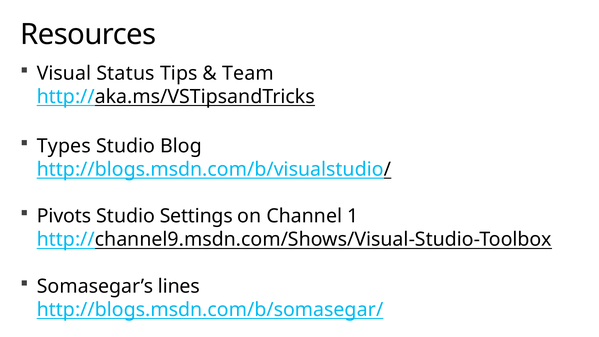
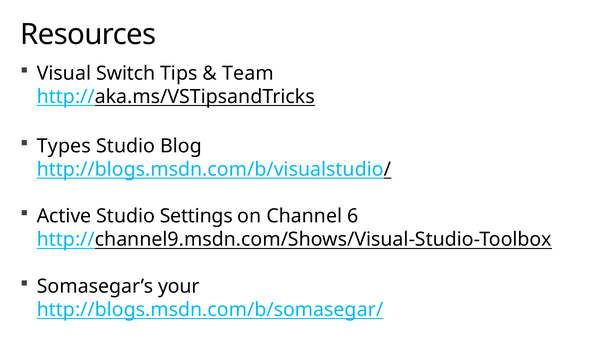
Status: Status -> Switch (126, 73)
Pivots: Pivots -> Active (64, 216)
1: 1 -> 6 (353, 216)
lines: lines -> your (179, 286)
